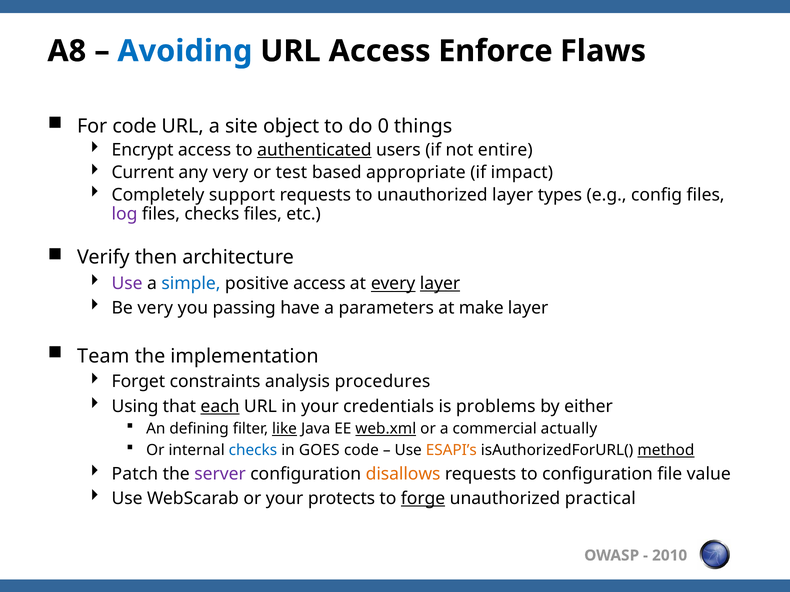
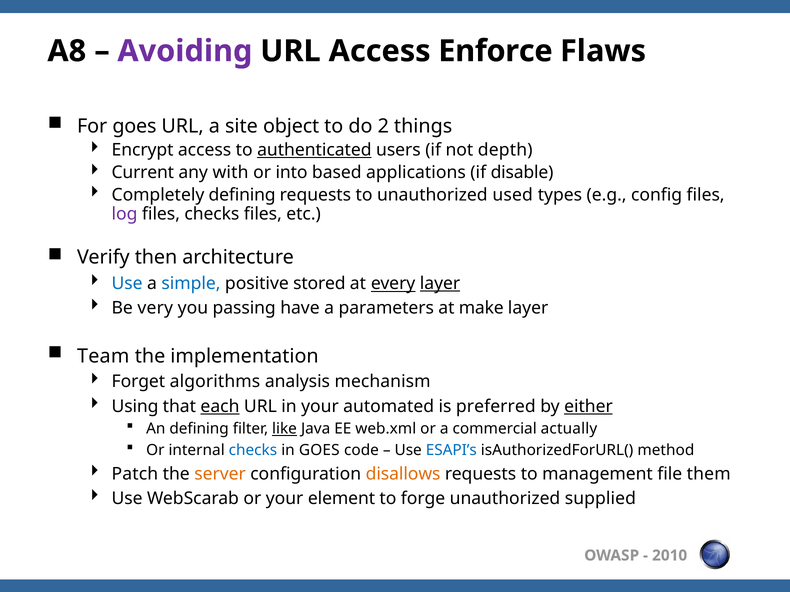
Avoiding colour: blue -> purple (185, 51)
For code: code -> goes (134, 126)
0: 0 -> 2 (383, 126)
entire: entire -> depth (505, 150)
any very: very -> with (231, 173)
test: test -> into (292, 173)
appropriate: appropriate -> applications (416, 173)
impact: impact -> disable (522, 173)
Completely support: support -> defining (242, 195)
unauthorized layer: layer -> used (513, 195)
Use colour: purple -> blue (127, 284)
positive access: access -> stored (319, 284)
constraints: constraints -> algorithms (215, 382)
procedures: procedures -> mechanism (383, 382)
credentials: credentials -> automated (389, 407)
problems: problems -> preferred (496, 407)
either underline: none -> present (588, 407)
web.xml underline: present -> none (386, 429)
ESAPI’s colour: orange -> blue (451, 451)
method underline: present -> none (666, 451)
server colour: purple -> orange (220, 474)
to configuration: configuration -> management (597, 474)
value: value -> them (709, 474)
protects: protects -> element (342, 499)
forge underline: present -> none (423, 499)
practical: practical -> supplied (600, 499)
